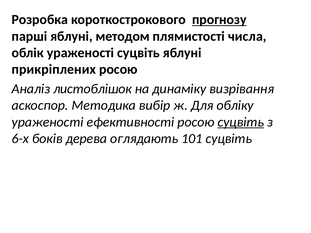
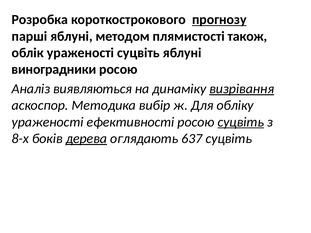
числа: числа -> також (247, 36)
прикріплених: прикріплених -> виноградники (54, 70)
листоблішок: листоблішок -> виявляються (93, 89)
визрівання underline: none -> present (242, 89)
6-х: 6-х -> 8-х (20, 139)
дерева underline: none -> present (86, 139)
101: 101 -> 637 (192, 139)
